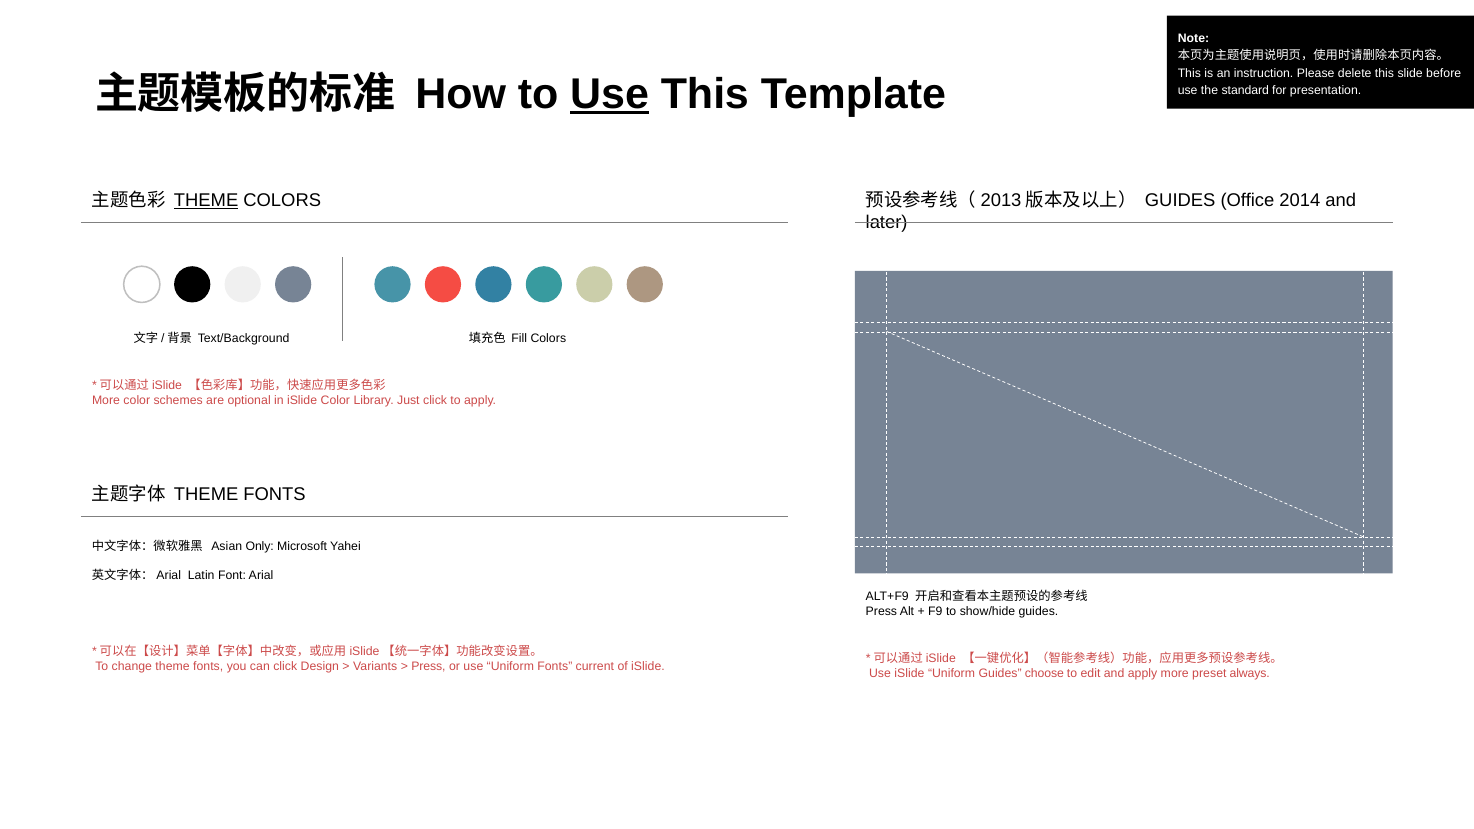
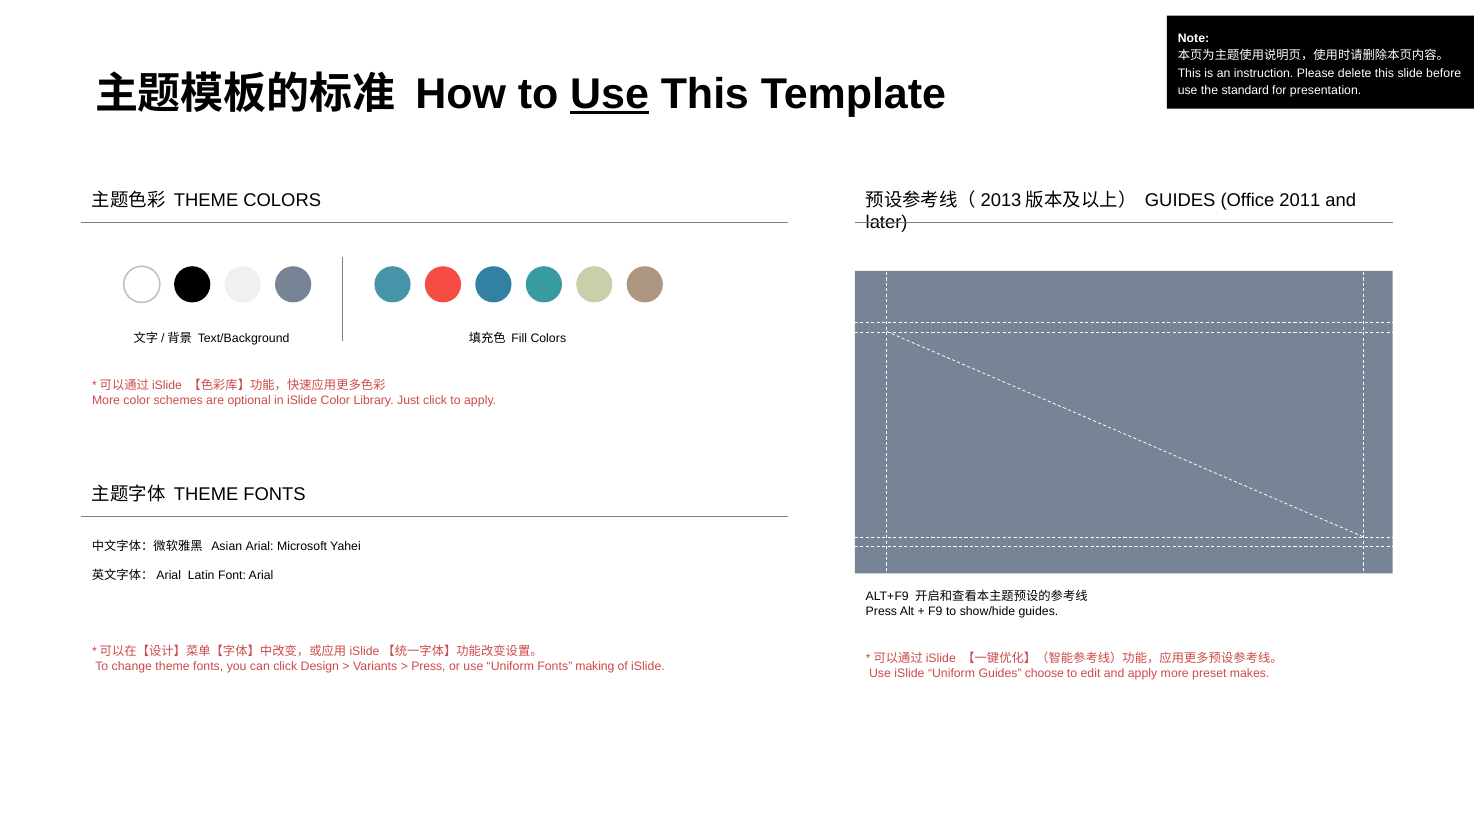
2014: 2014 -> 2011 (1300, 201)
THEME underline: present -> none (206, 201)
Asian Only: Only -> Arial (260, 546)
current: current -> making (595, 666)
always: always -> makes (1250, 674)
